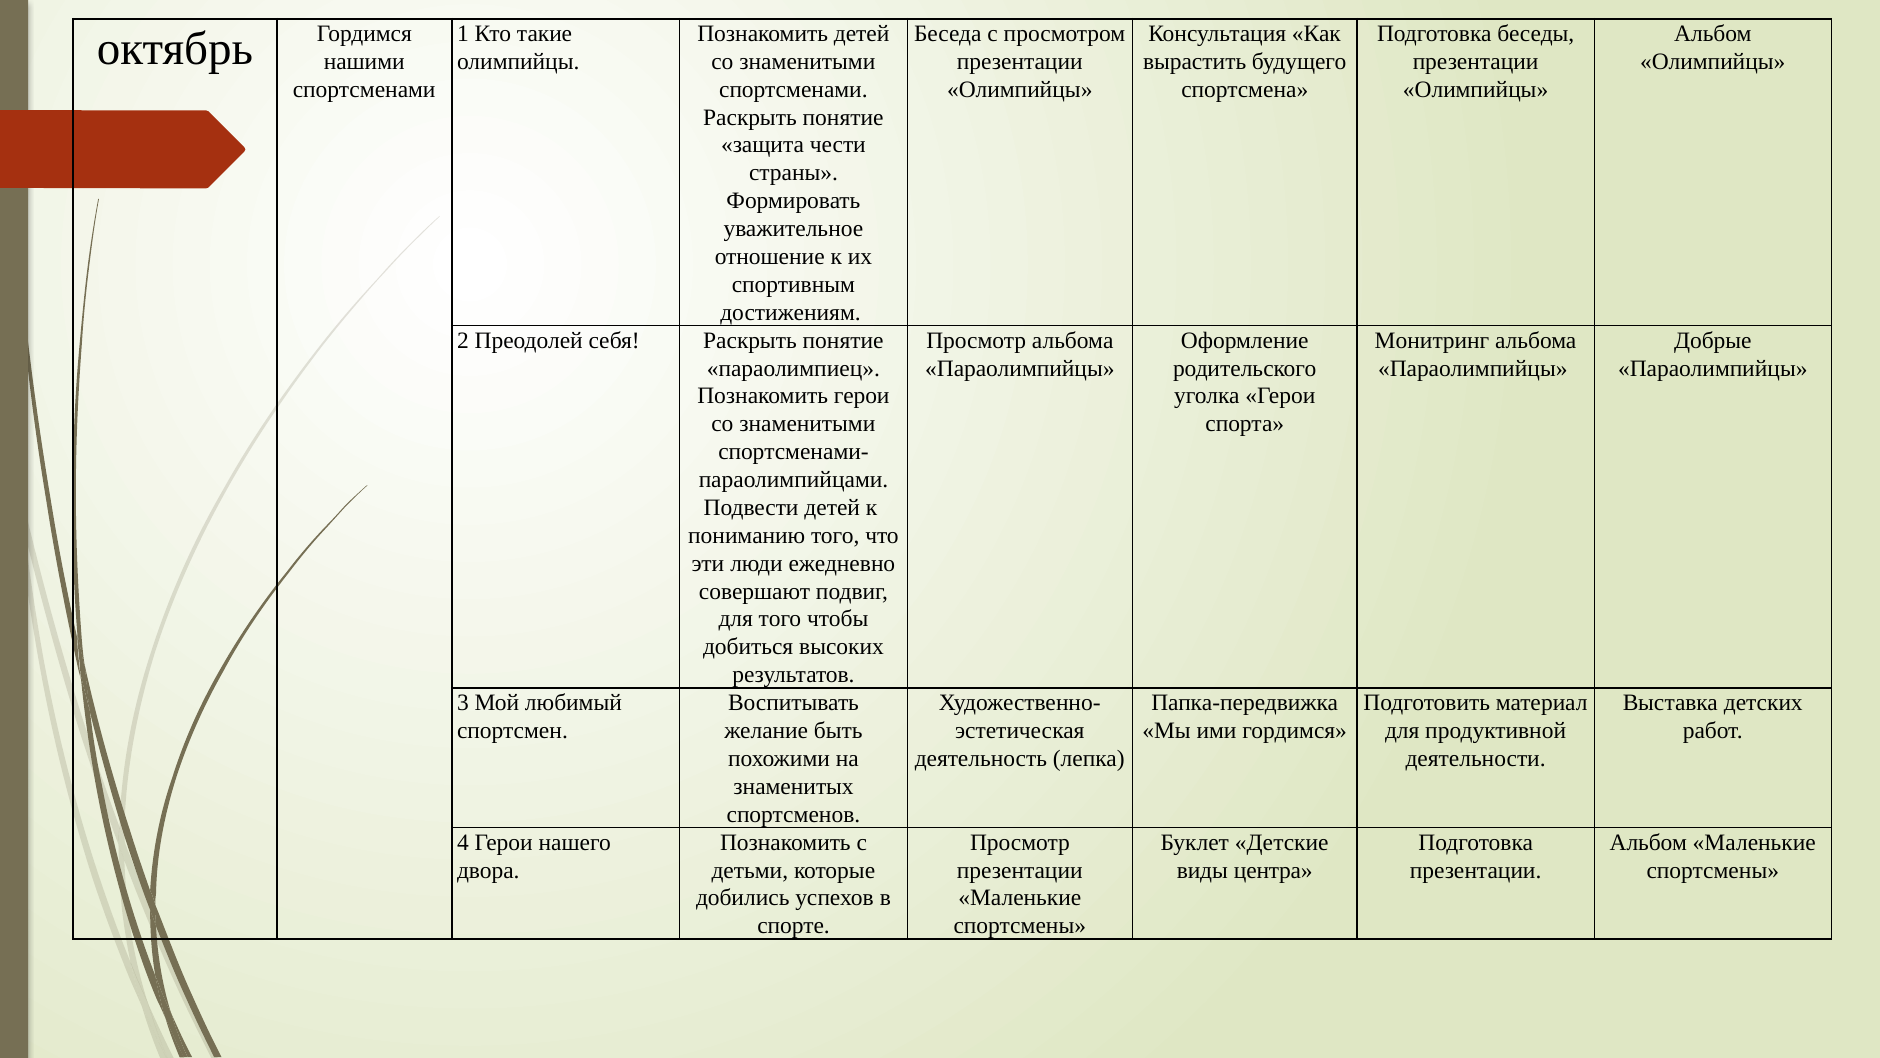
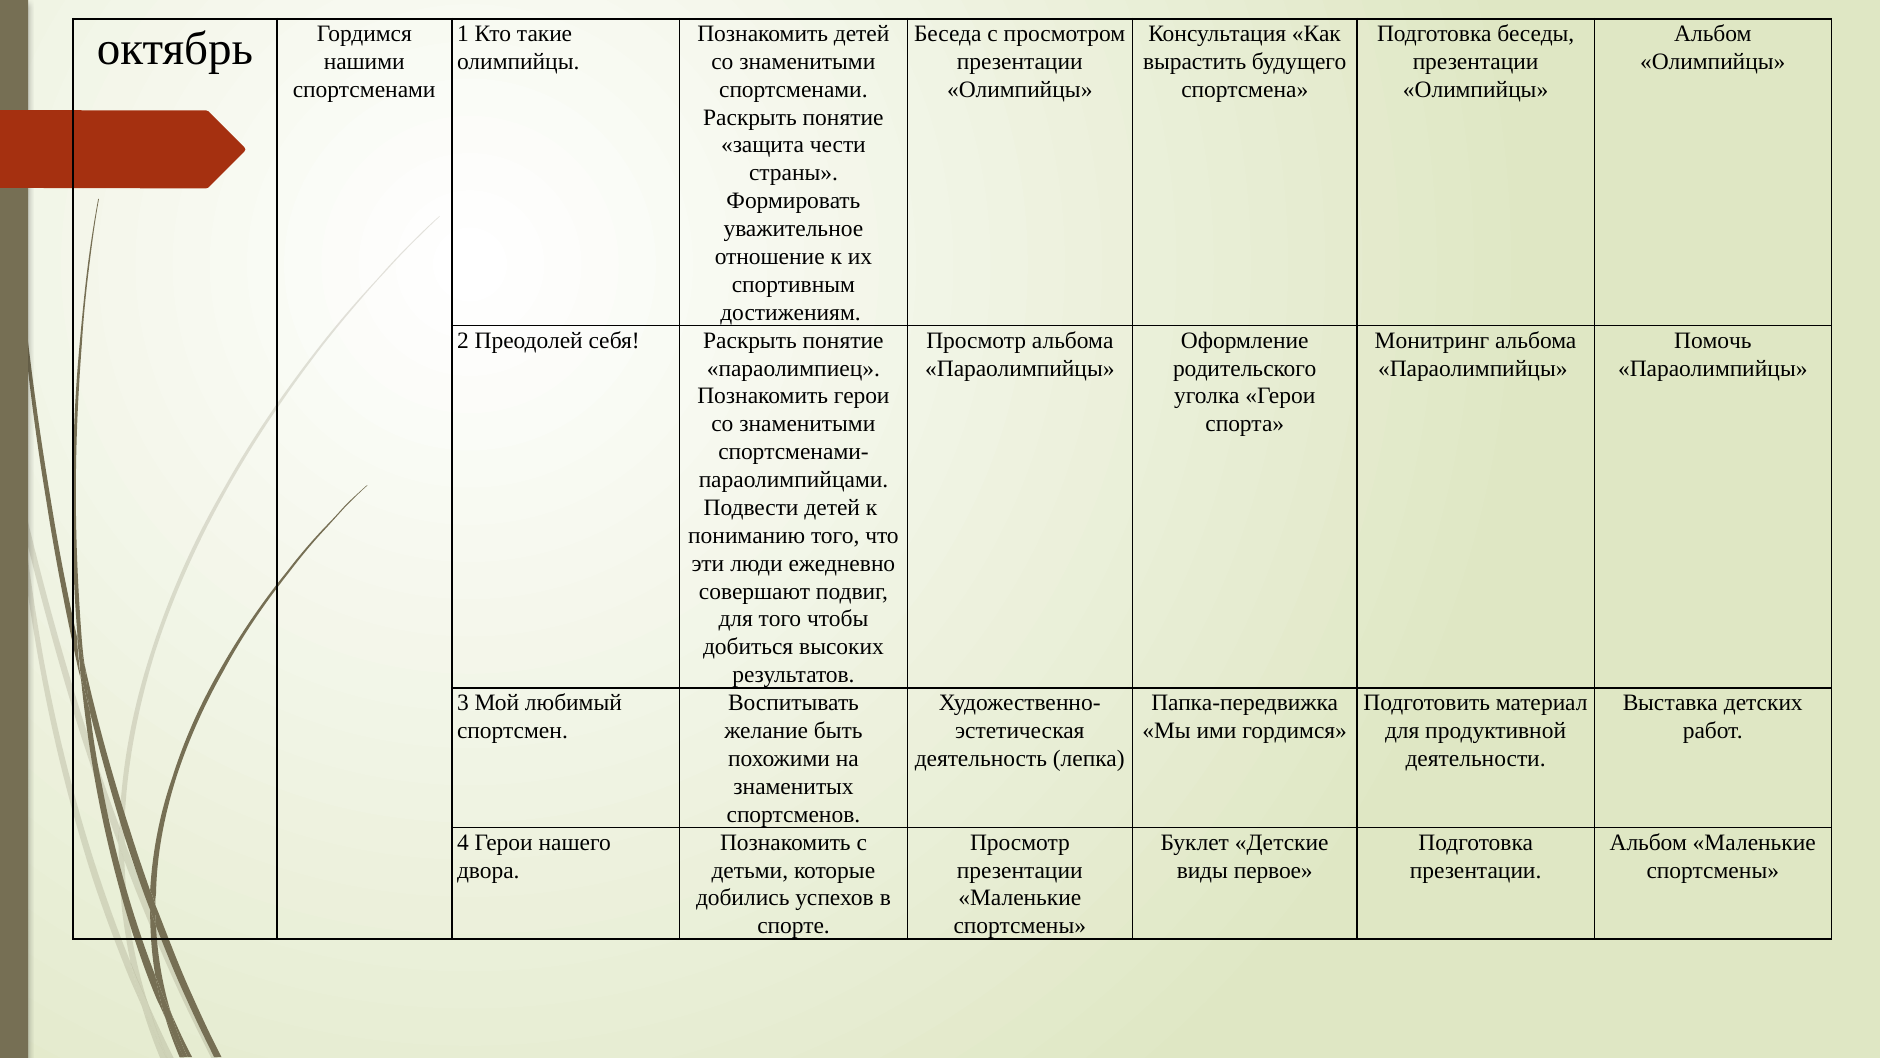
Добрые: Добрые -> Помочь (1713, 340)
центра: центра -> первое (1273, 870)
